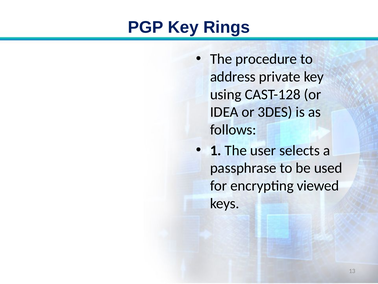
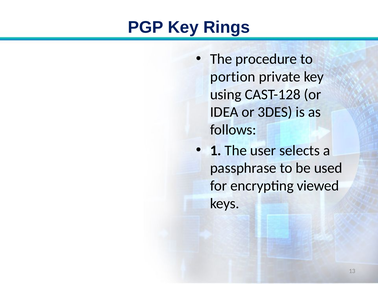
address: address -> portion (233, 77)
